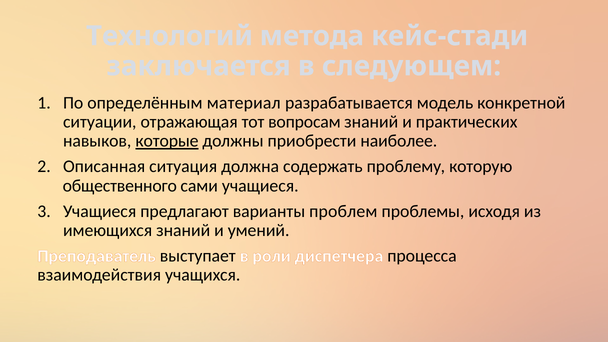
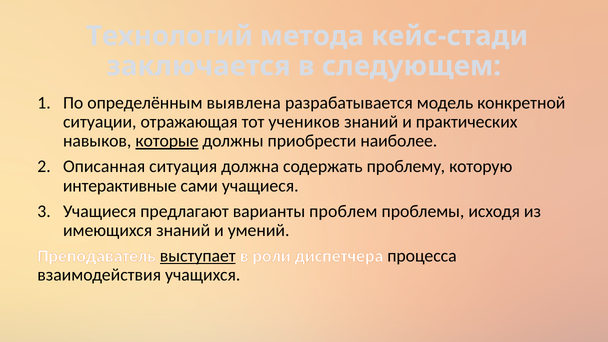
материал: материал -> выявлена (244, 103)
вопросам: вопросам -> учеников (304, 122)
общественного: общественного -> интерактивные (120, 186)
выступает underline: none -> present (198, 256)
